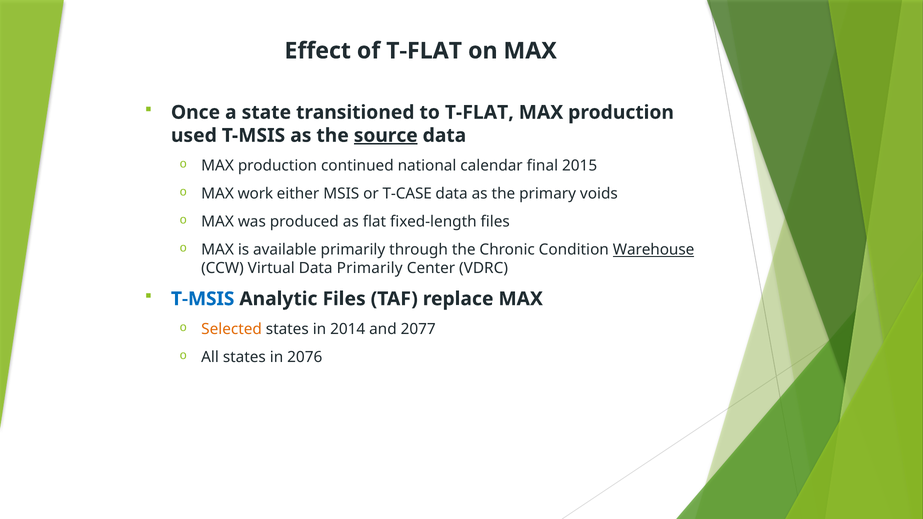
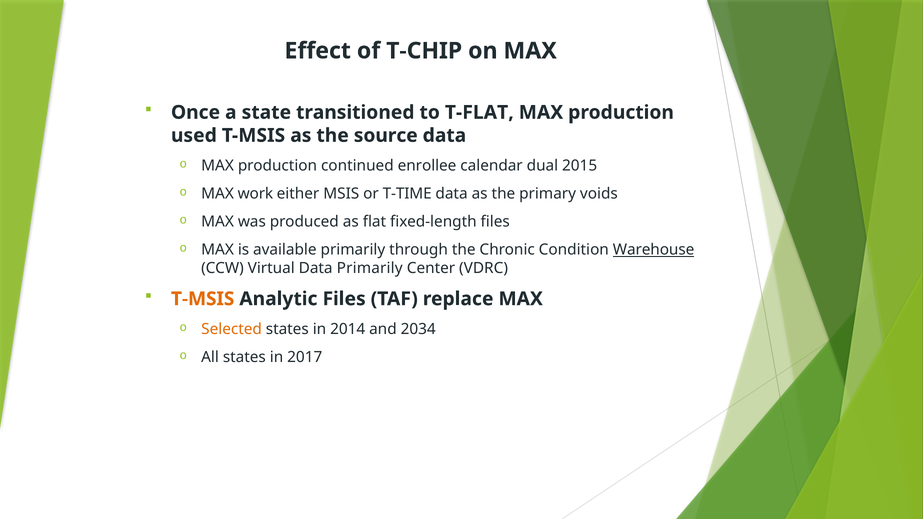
of T-FLAT: T-FLAT -> T-CHIP (424, 51)
source underline: present -> none (386, 136)
national: national -> enrollee (427, 166)
final: final -> dual (542, 166)
T-CASE: T-CASE -> T-TIME (407, 194)
T-MSIS colour: blue -> orange (203, 299)
2077: 2077 -> 2034 (418, 329)
2076: 2076 -> 2017 (305, 357)
